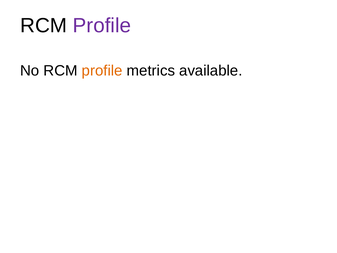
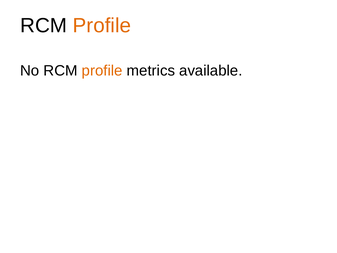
Profile colour: purple -> orange (102, 26)
